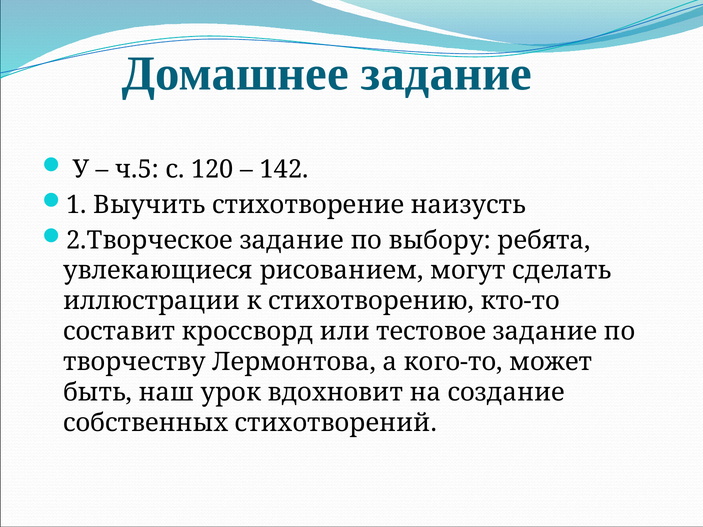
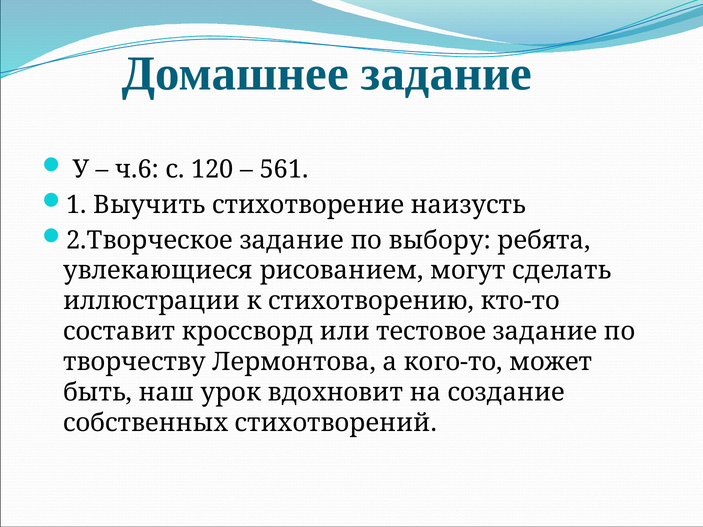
ч.5: ч.5 -> ч.6 (137, 169)
142: 142 -> 561 (284, 169)
